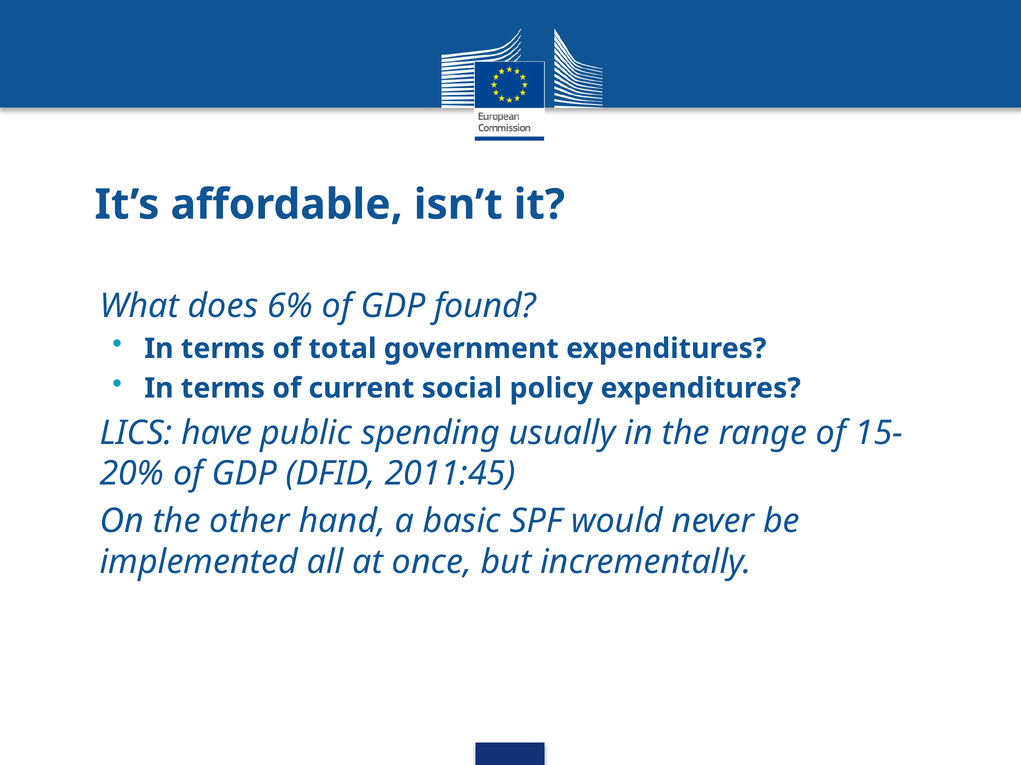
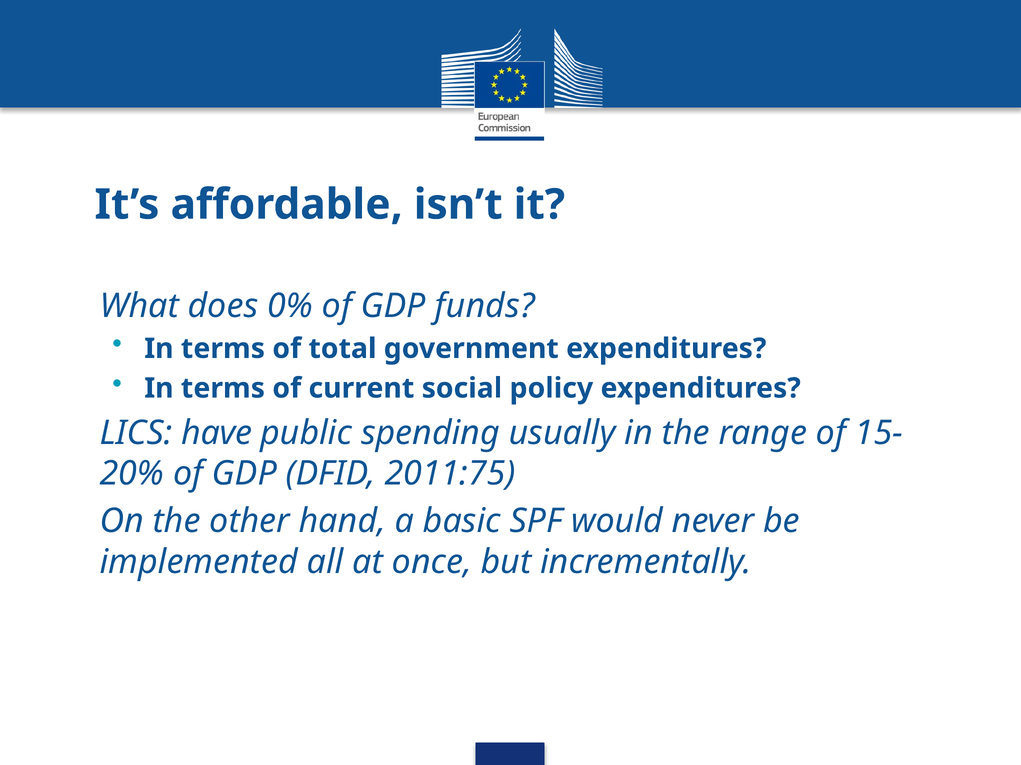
6%: 6% -> 0% (290, 306)
found: found -> funds (485, 306)
2011:45: 2011:45 -> 2011:75 (450, 474)
